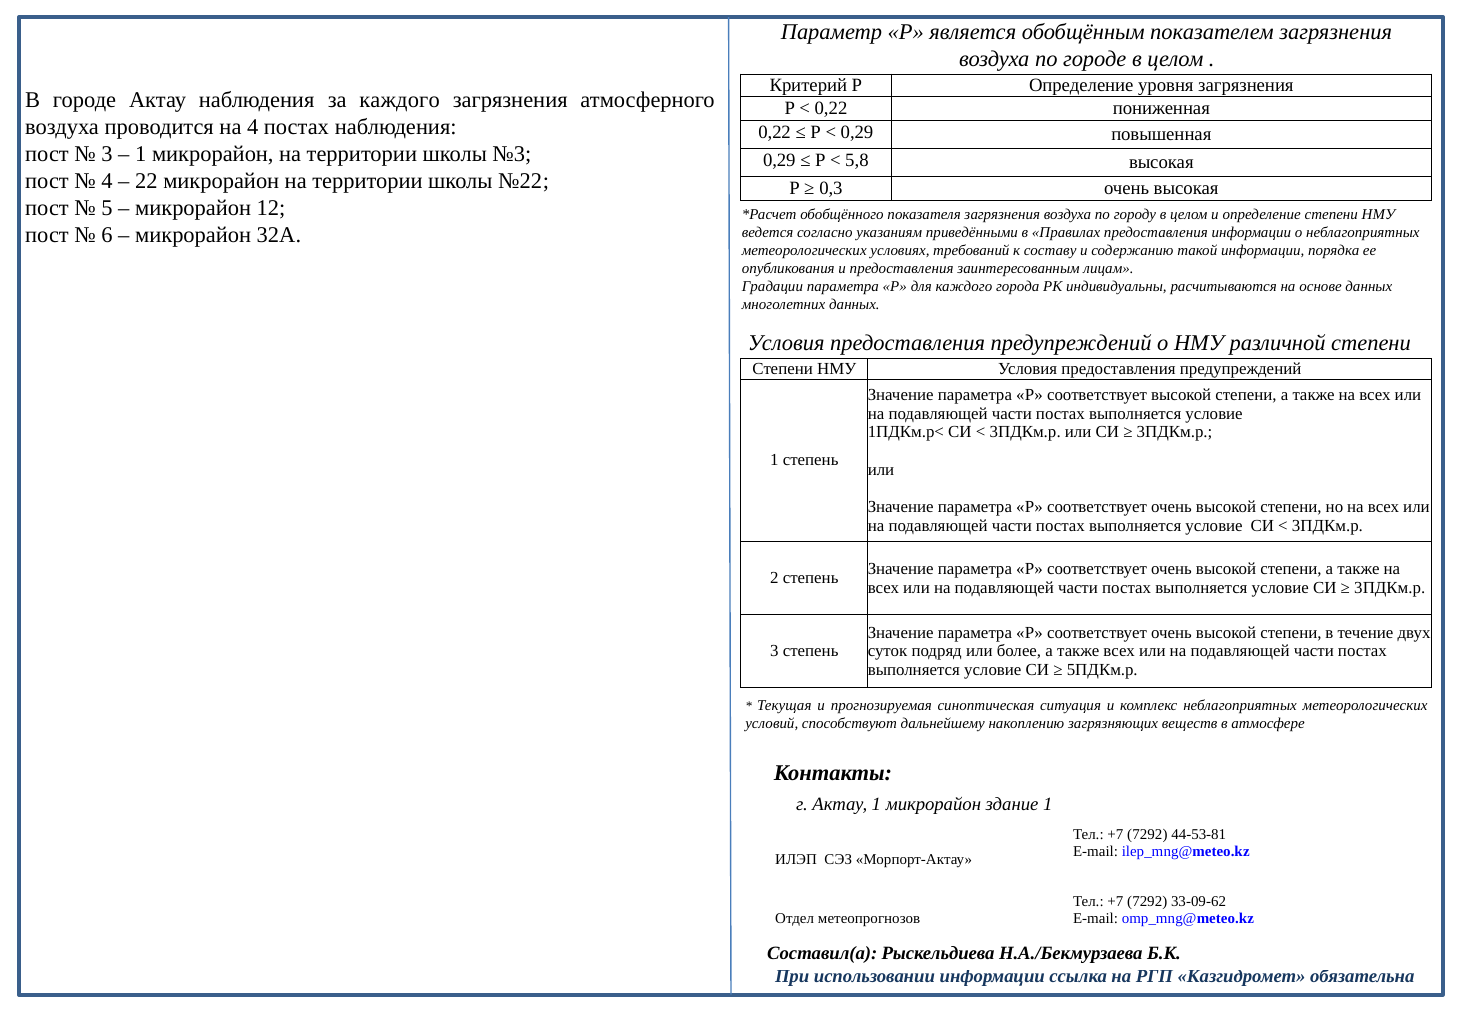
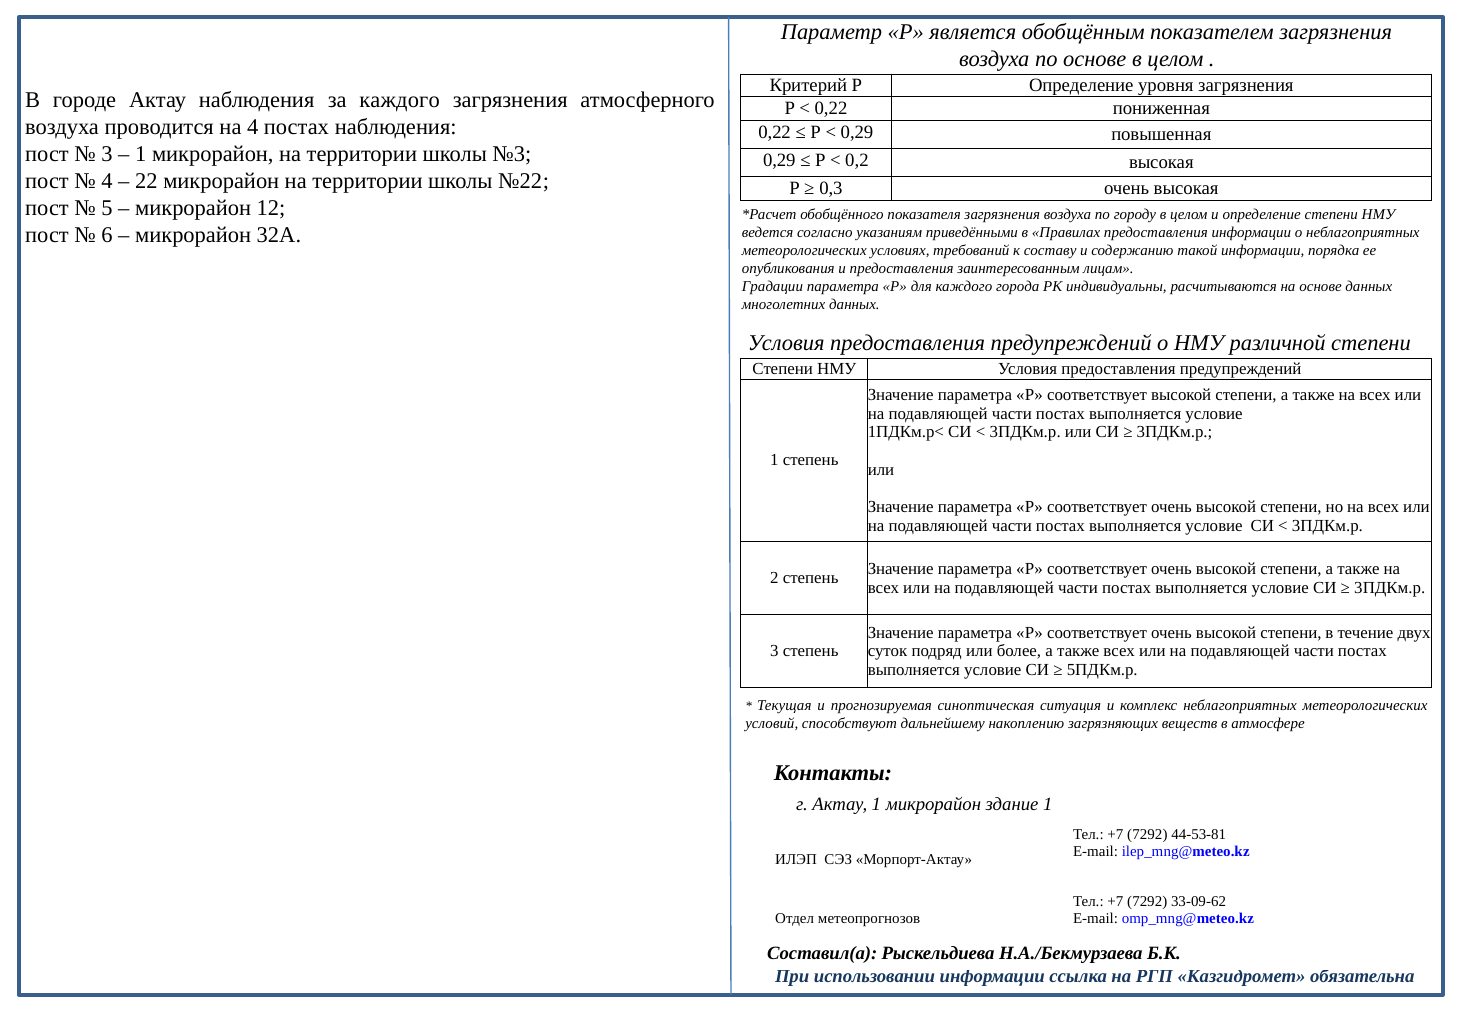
по городе: городе -> основе (1095, 59)
5,8: 5,8 -> 0,2 (857, 160)
